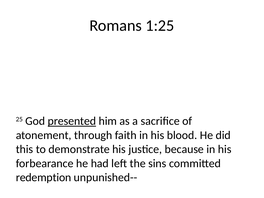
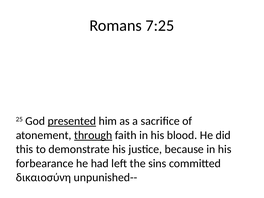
1:25: 1:25 -> 7:25 (160, 26)
through underline: none -> present (93, 135)
redemption: redemption -> δικαιοσύνη (43, 177)
